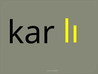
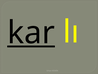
kar underline: none -> present (31, 33)
